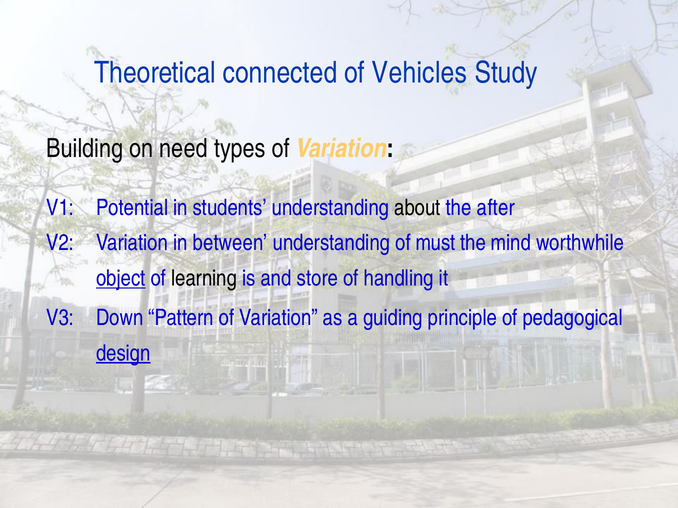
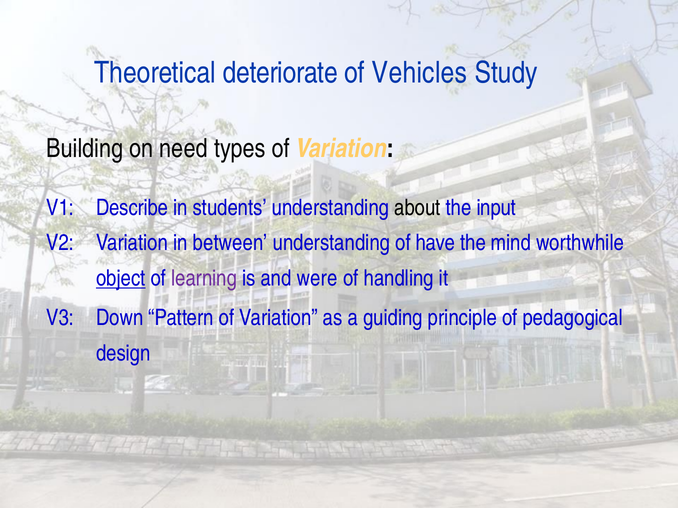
connected: connected -> deteriorate (280, 73)
Potential: Potential -> Describe (132, 208)
after: after -> input (496, 208)
must: must -> have (436, 243)
learning colour: black -> purple (204, 279)
store: store -> were (317, 279)
design underline: present -> none (123, 353)
